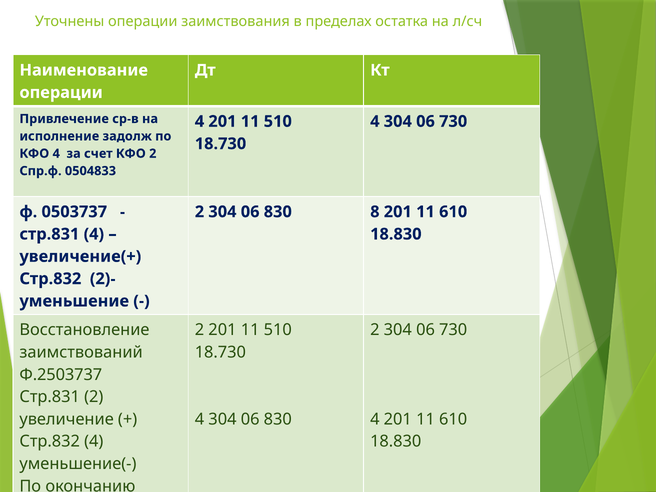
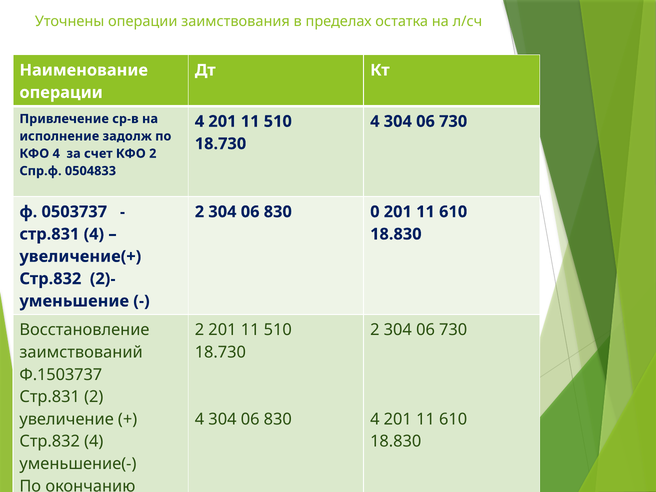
8: 8 -> 0 (375, 212)
Ф.2503737: Ф.2503737 -> Ф.1503737 (61, 375)
